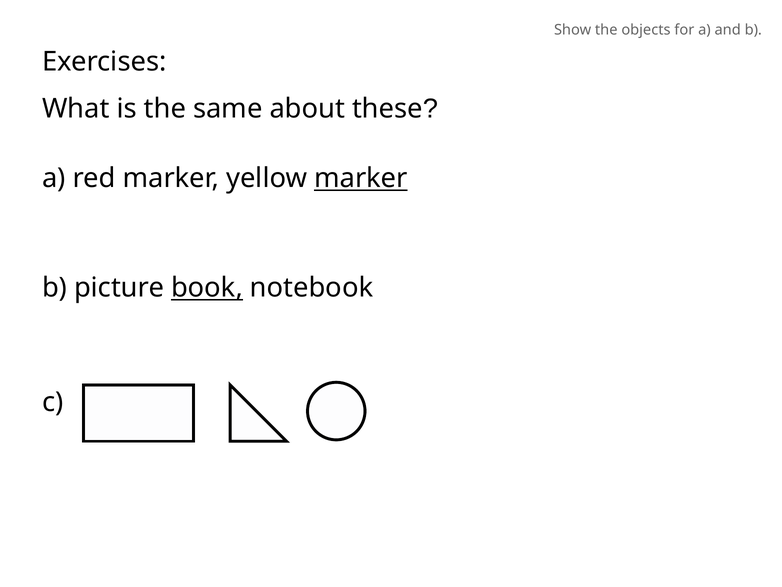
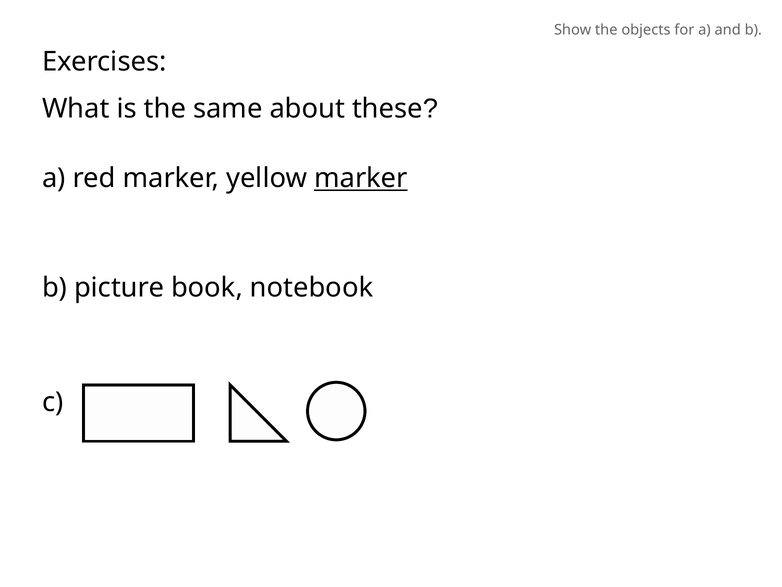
book underline: present -> none (207, 288)
